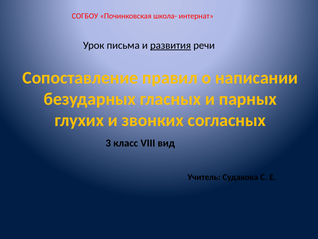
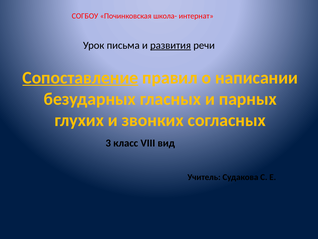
Сопоставление underline: none -> present (80, 78)
